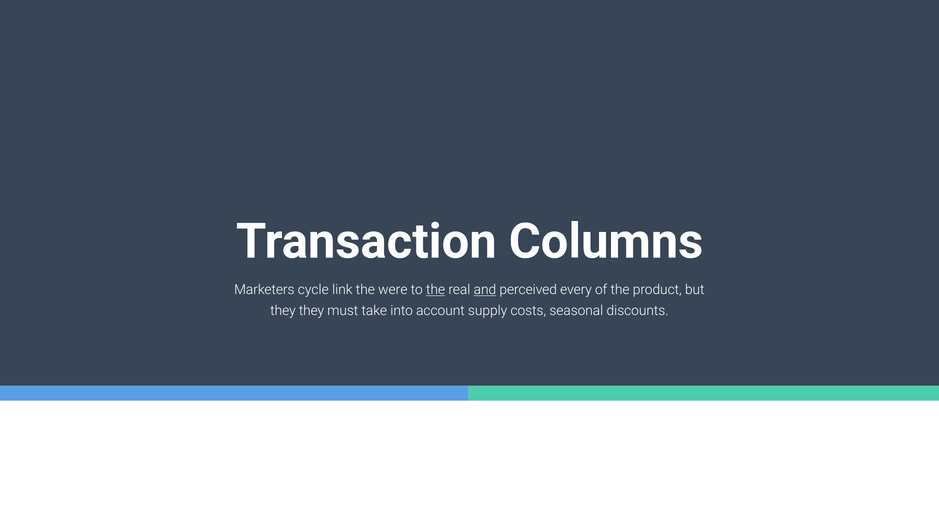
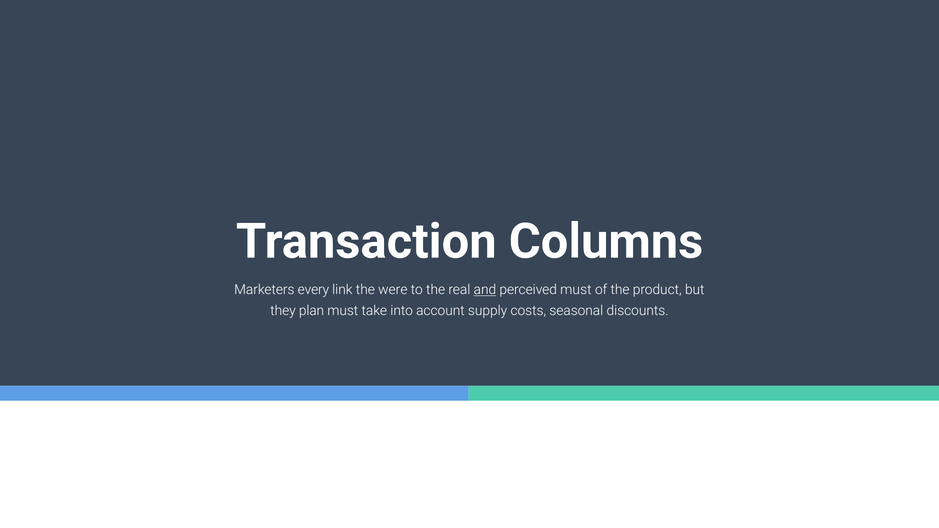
cycle: cycle -> every (313, 290)
the underline: present -> none (436, 290)
perceived every: every -> must (576, 290)
they they: they -> plan (312, 311)
